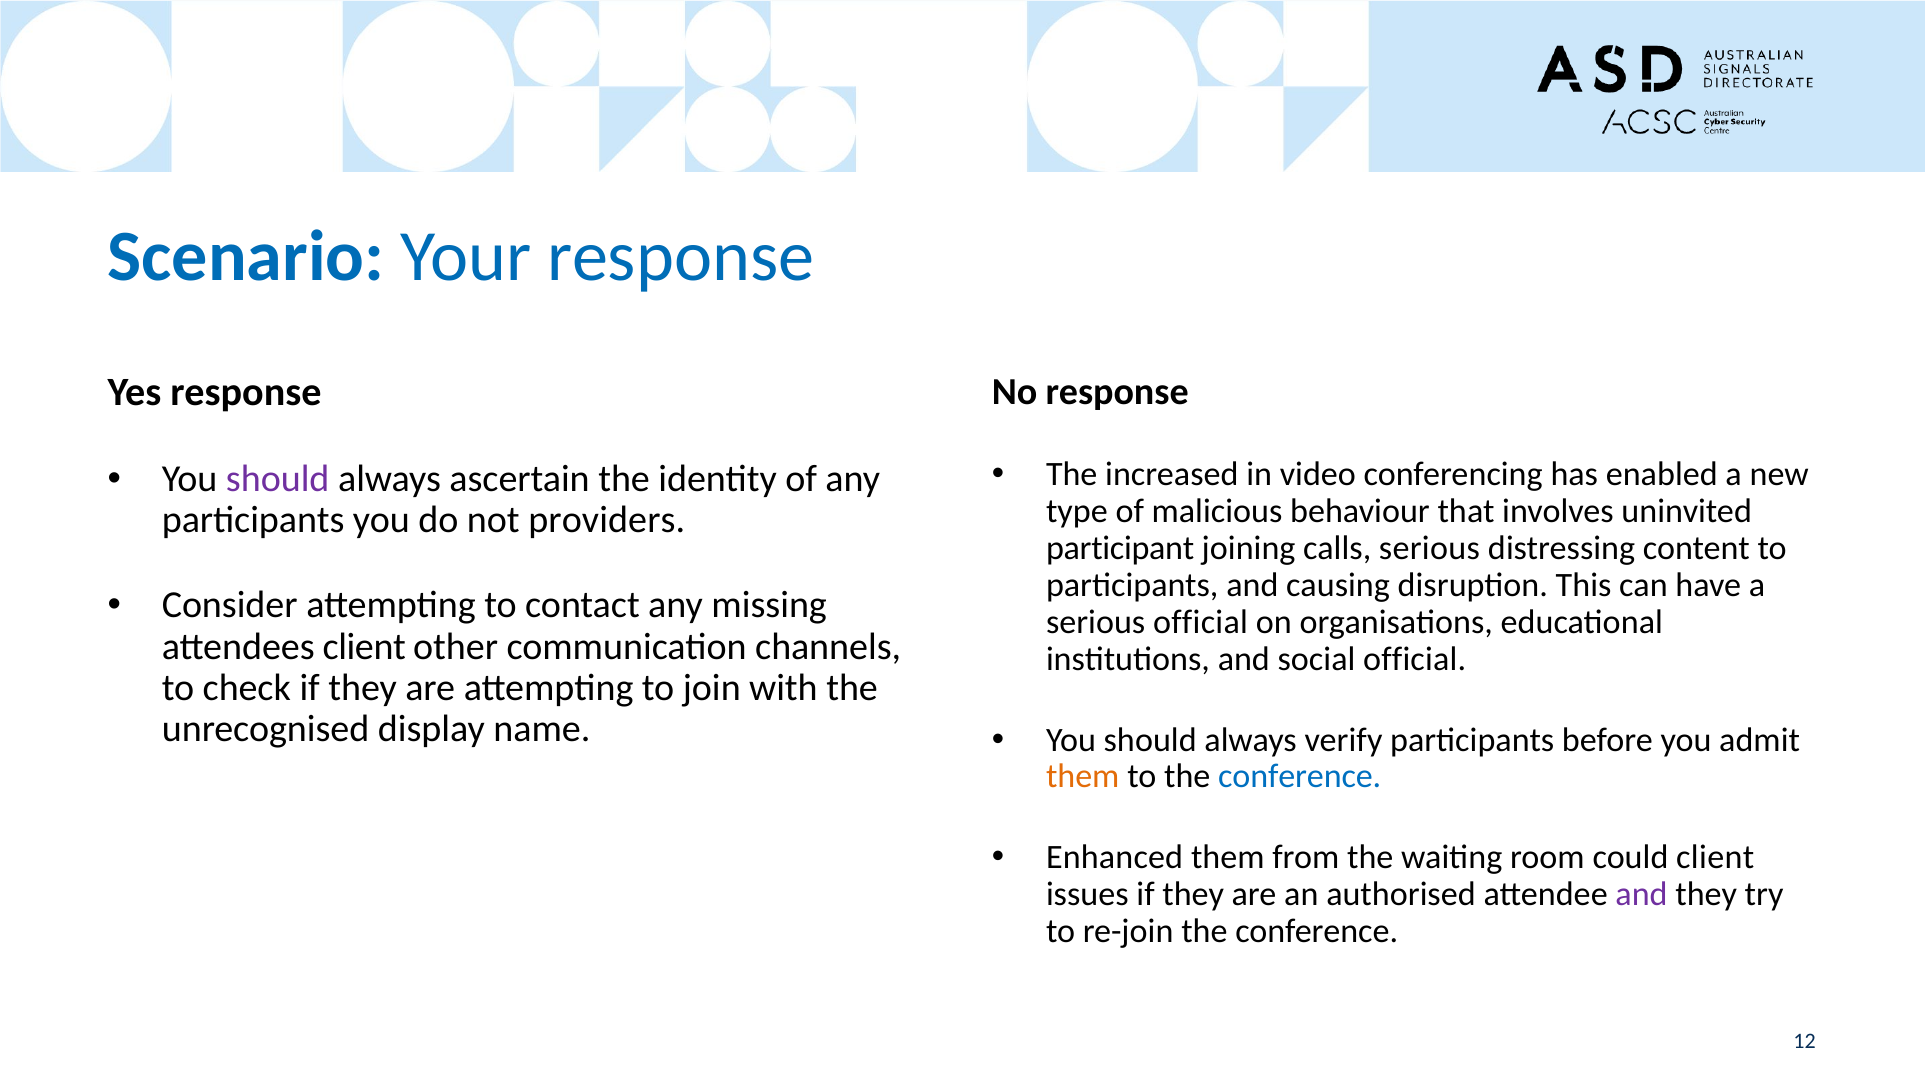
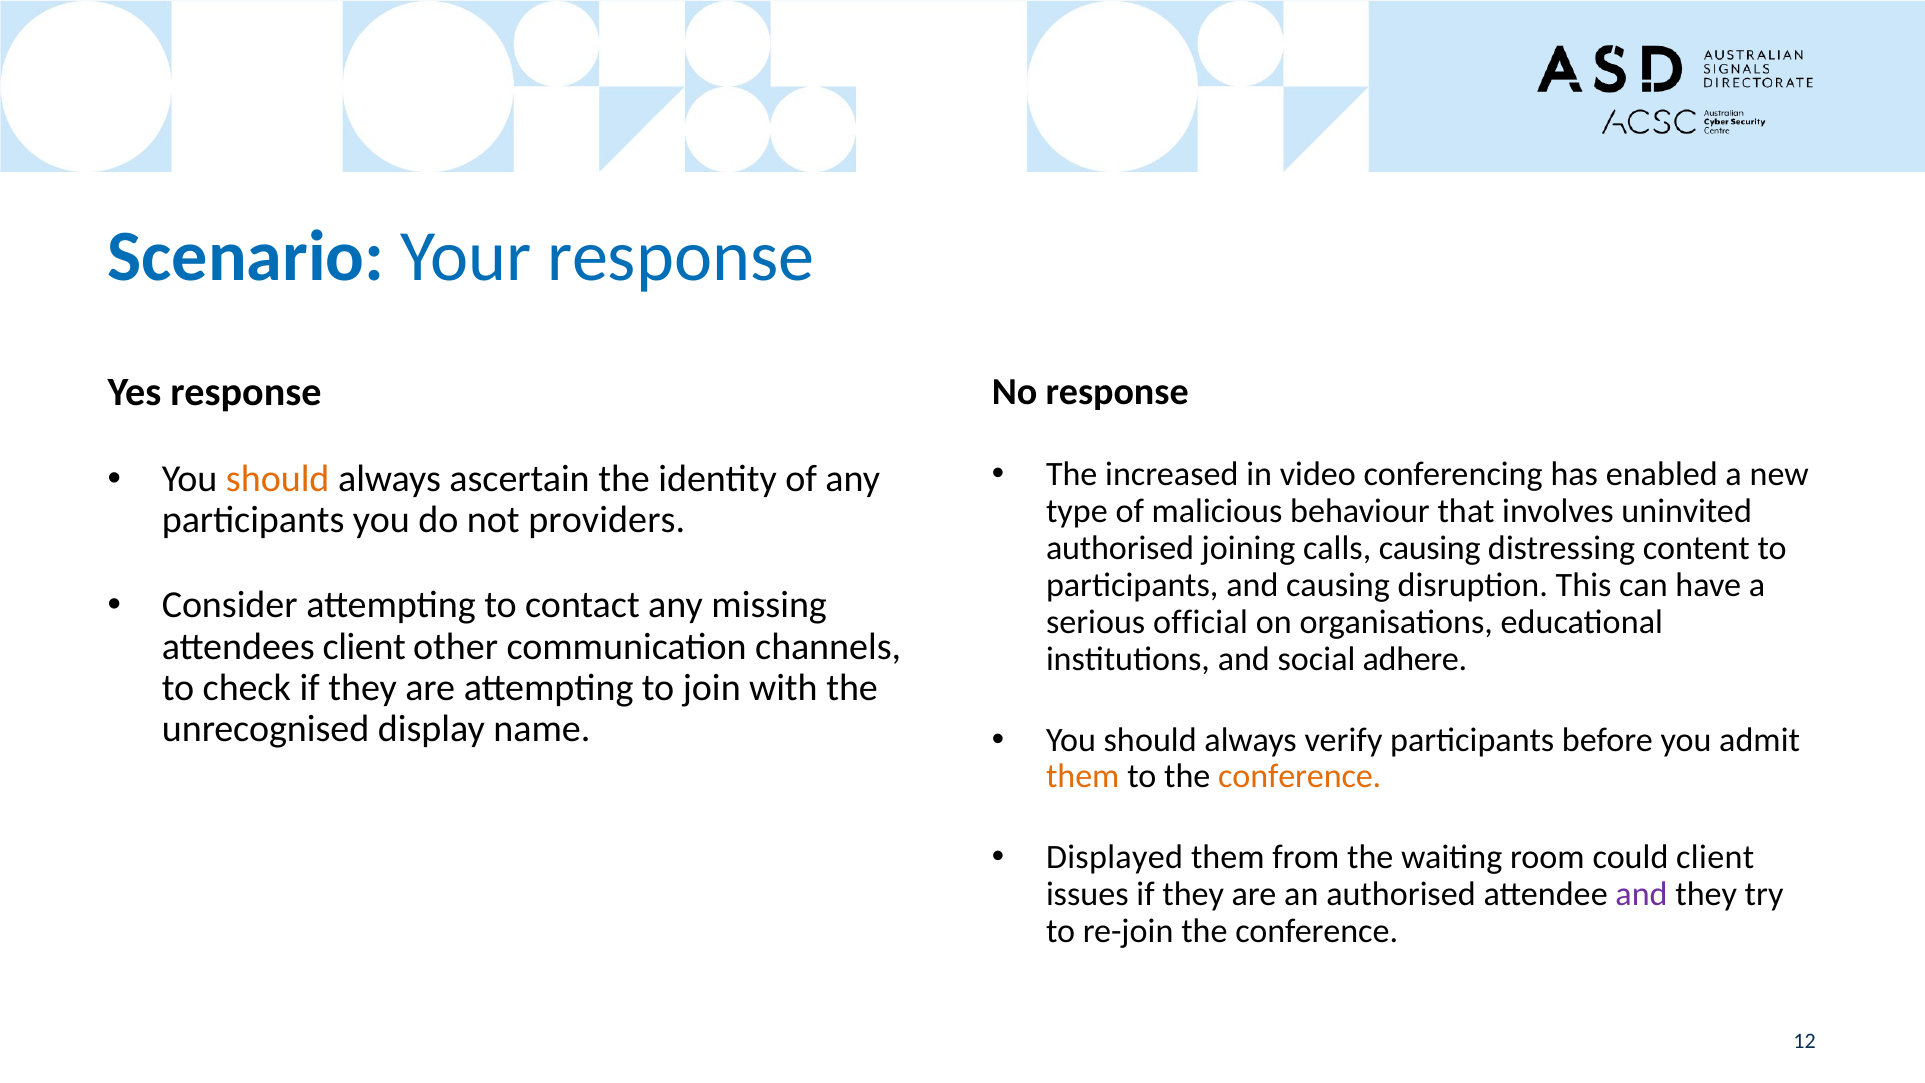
should colour: purple -> orange (278, 479)
participant: participant -> authorised (1120, 548)
calls serious: serious -> causing (1430, 548)
social official: official -> adhere (1415, 659)
conference colour: blue -> orange (1300, 777)
Enhanced: Enhanced -> Displayed (1115, 857)
